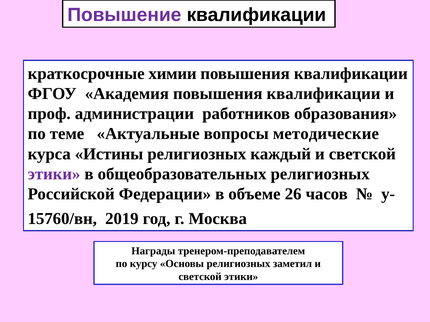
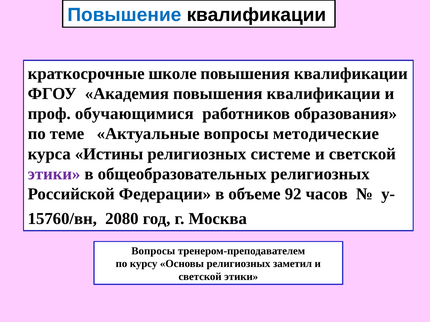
Повышение colour: purple -> blue (124, 15)
химии: химии -> школе (173, 74)
администрации: администрации -> обучающимися (134, 114)
каждый: каждый -> системе (281, 154)
26: 26 -> 92 (293, 194)
2019: 2019 -> 2080 (122, 219)
Награды: Награды -> Вопросы (153, 251)
